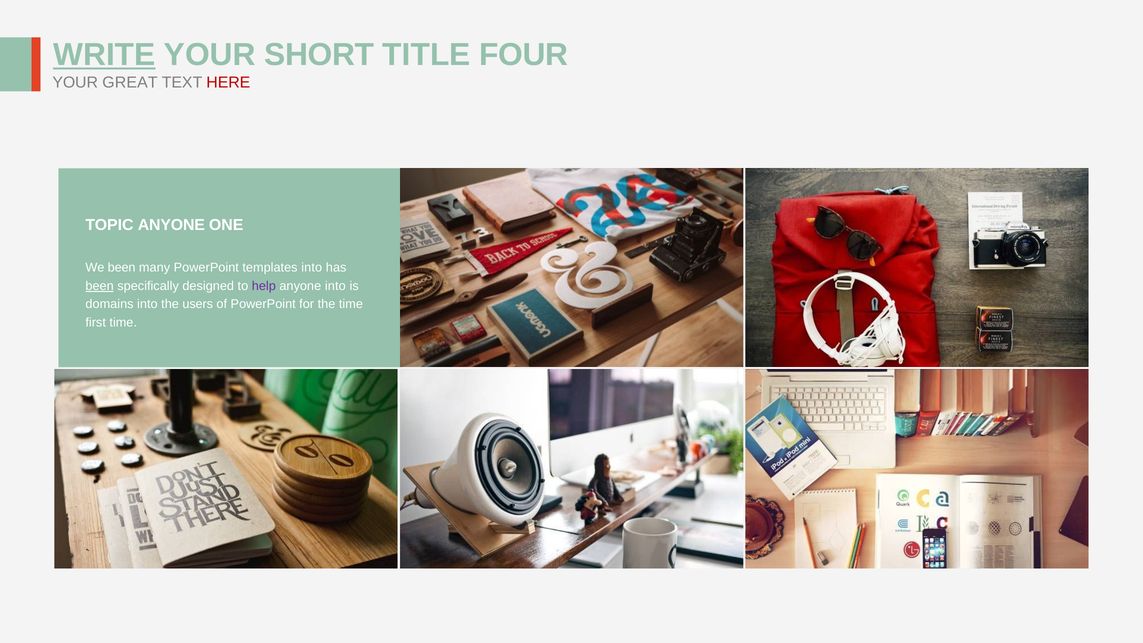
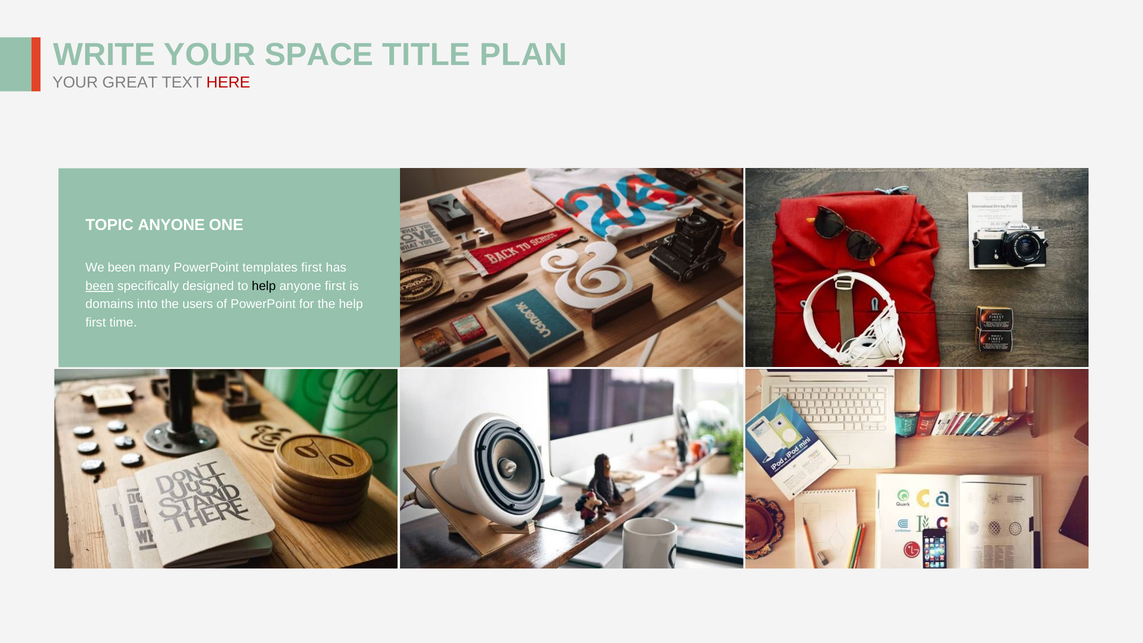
WRITE underline: present -> none (104, 55)
SHORT: SHORT -> SPACE (319, 55)
FOUR: FOUR -> PLAN (524, 55)
templates into: into -> first (312, 268)
help colour: purple -> black (264, 286)
anyone into: into -> first (335, 286)
the time: time -> help (351, 304)
